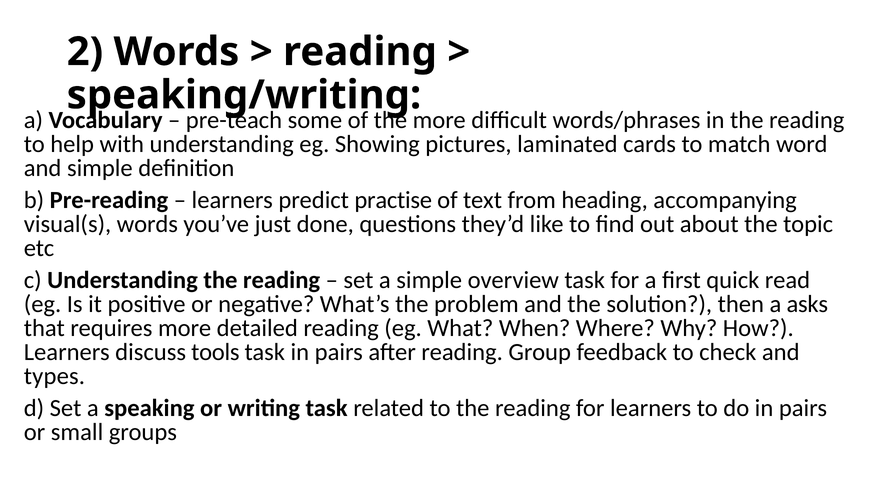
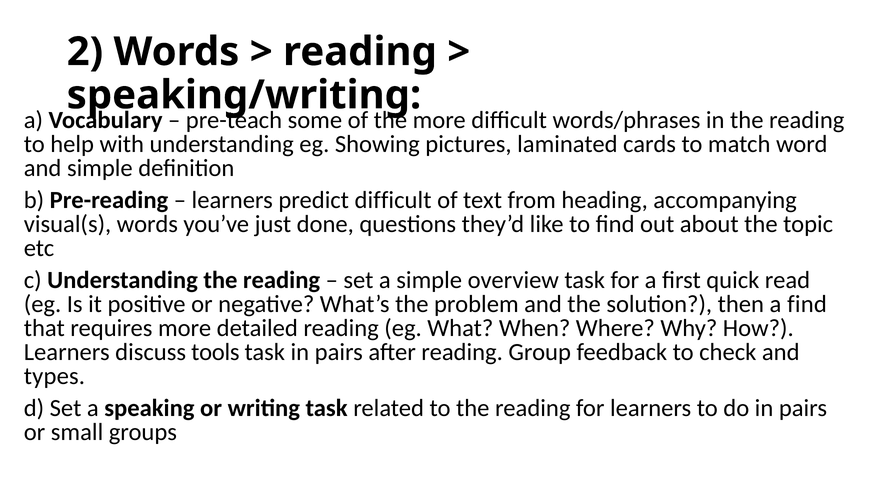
predict practise: practise -> difficult (393, 200)
a asks: asks -> find (807, 304)
